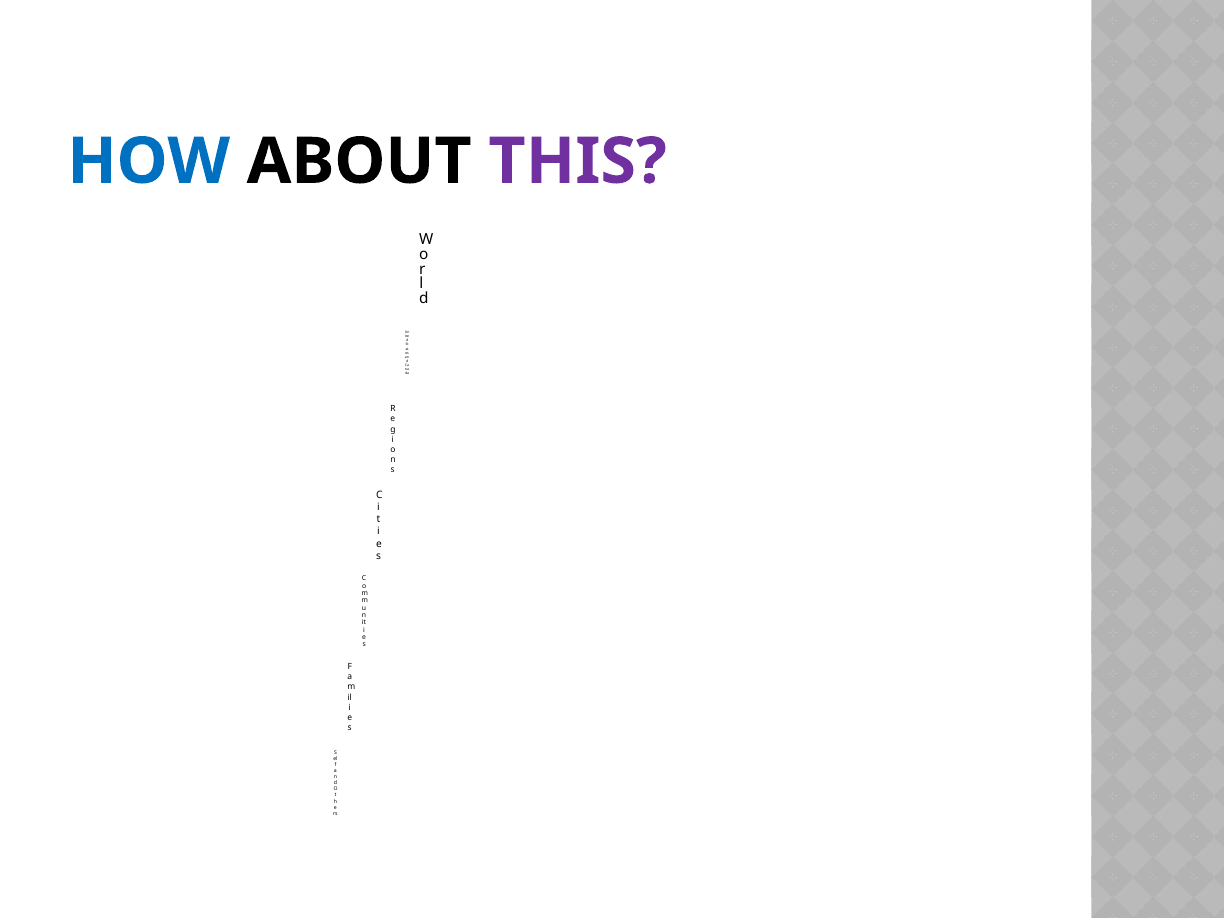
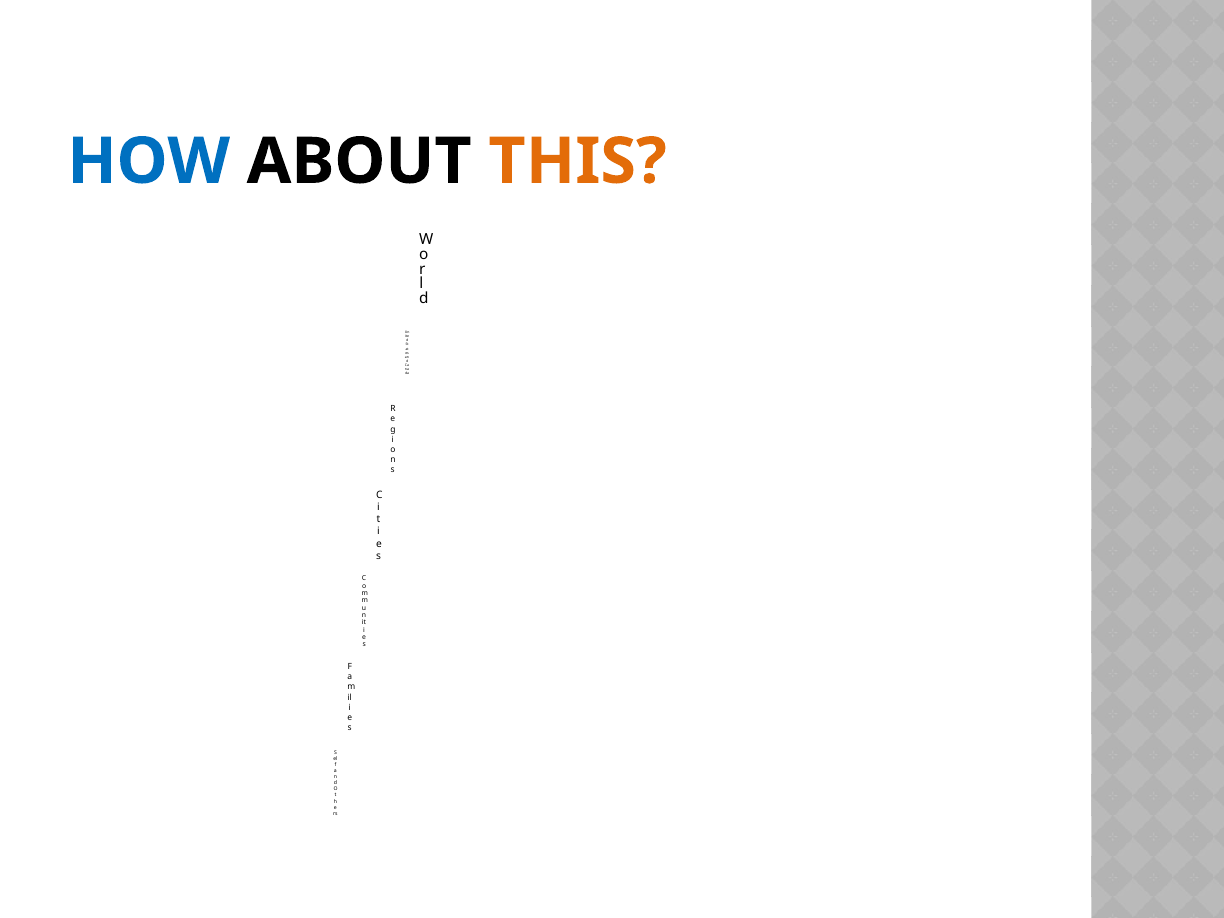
THIS colour: purple -> orange (578, 162)
